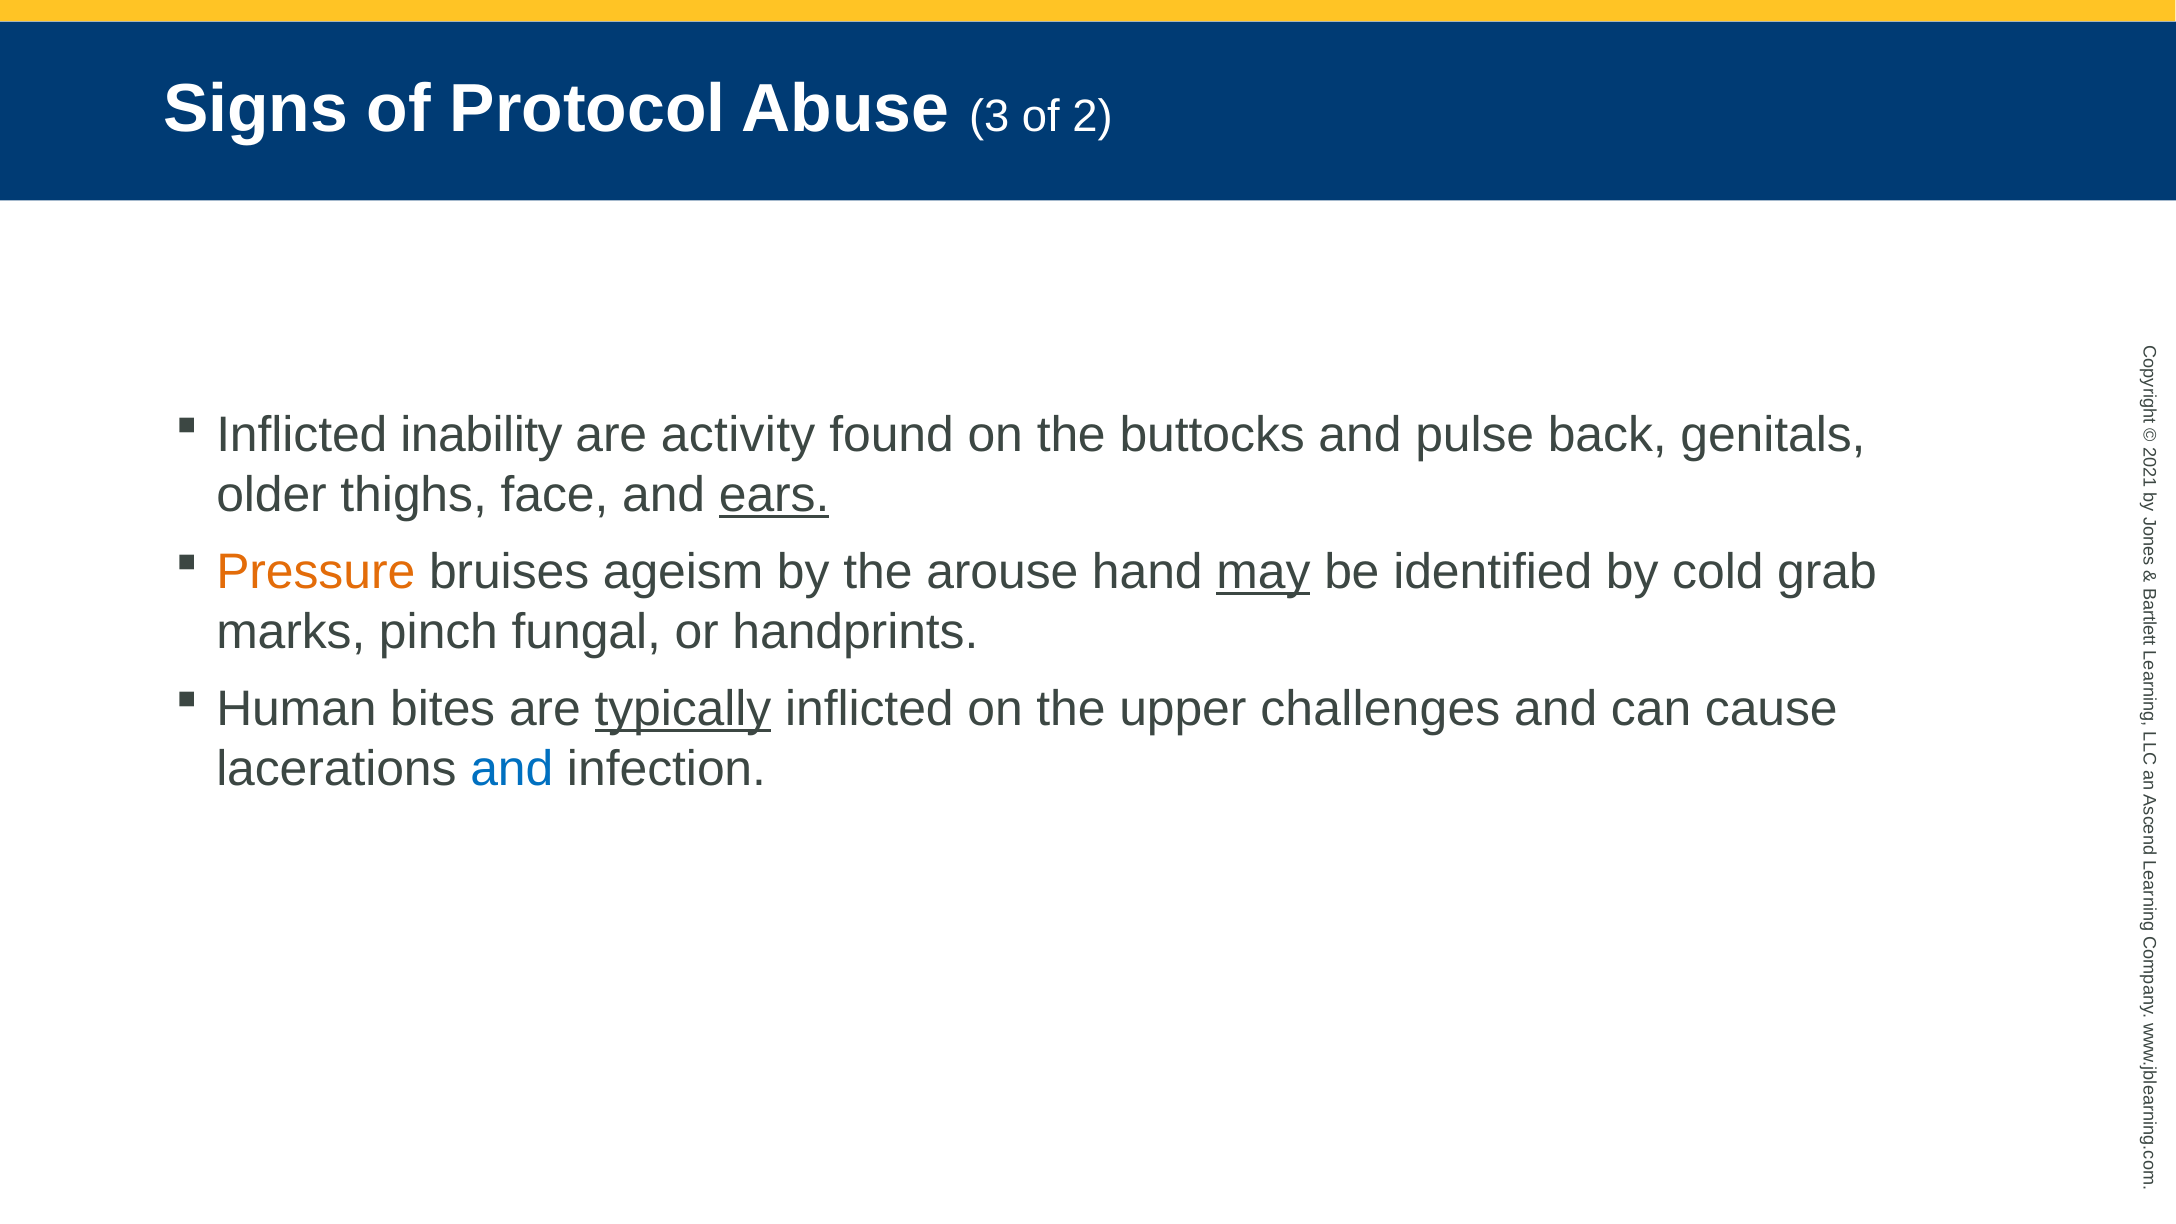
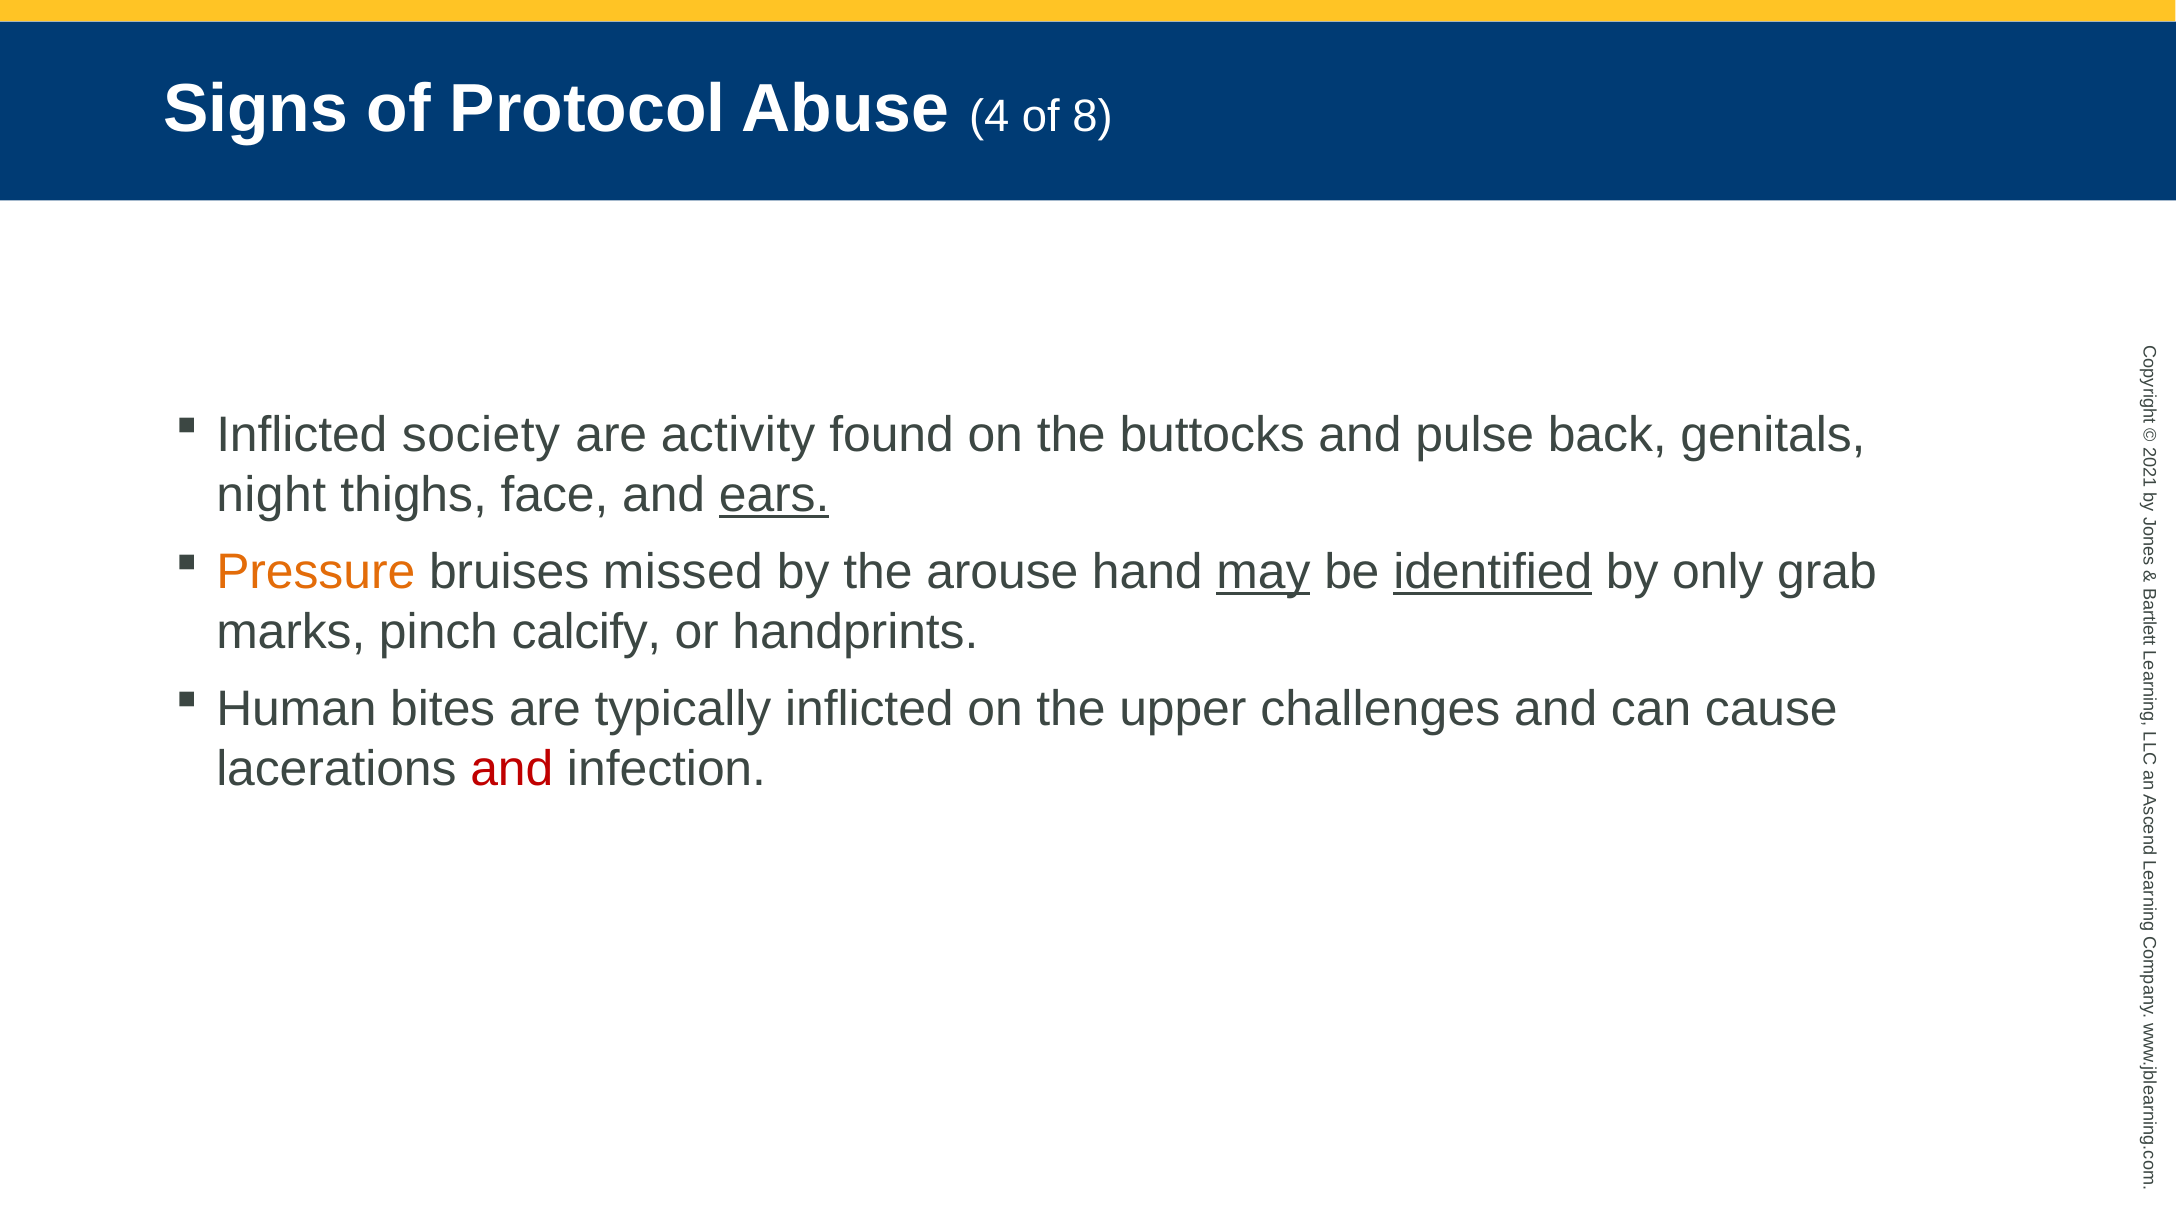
3: 3 -> 4 (989, 117)
of 2: 2 -> 8 (1093, 117)
inability: inability -> society (481, 435)
older: older -> night (271, 495)
ageism: ageism -> missed (683, 572)
identified underline: none -> present (1493, 572)
cold: cold -> only (1718, 572)
fungal: fungal -> calcify (586, 632)
typically underline: present -> none (683, 709)
and colour: blue -> red (512, 769)
